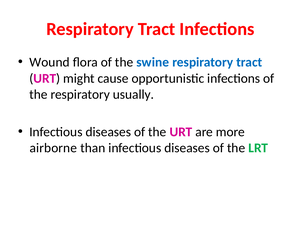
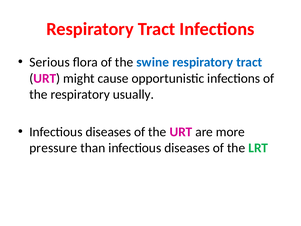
Wound: Wound -> Serious (50, 62)
airborne: airborne -> pressure (53, 148)
